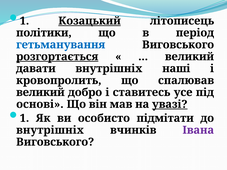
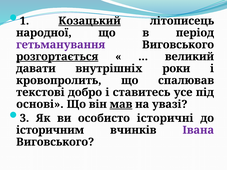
політики: політики -> народної (44, 33)
гетьманування colour: blue -> purple (61, 45)
наші: наші -> роки (176, 69)
великий: великий -> текстові (40, 92)
мав underline: none -> present (121, 104)
увазі underline: present -> none (170, 104)
1: 1 -> 3 (24, 118)
підмітати: підмітати -> історичні (165, 118)
внутрішніх: внутрішніх -> історичним (50, 130)
